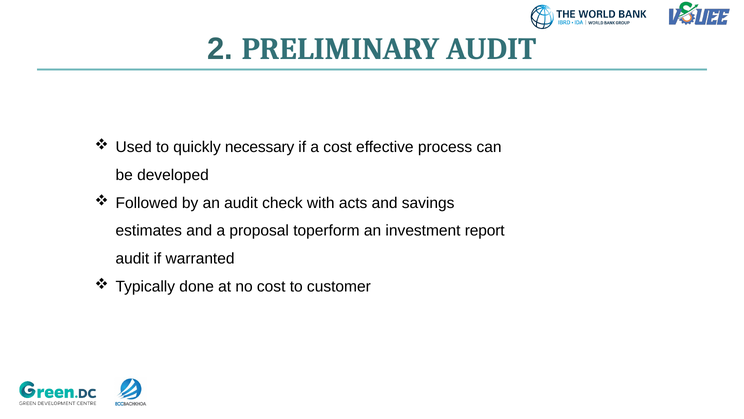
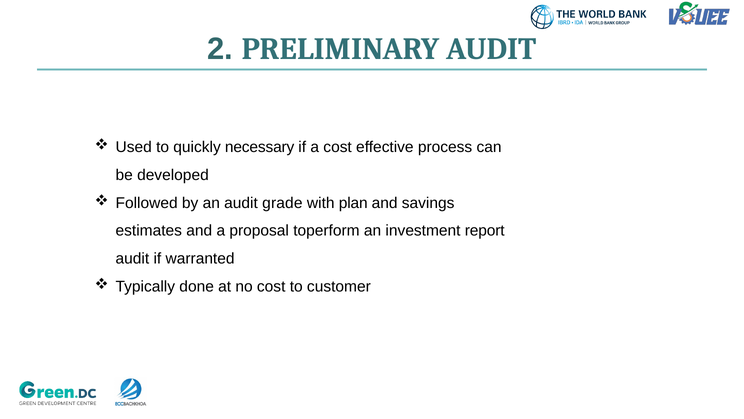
check: check -> grade (282, 203)
acts: acts -> plan (353, 203)
